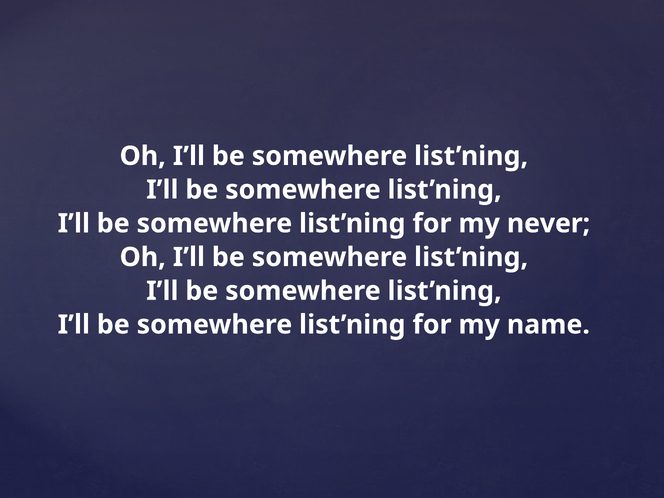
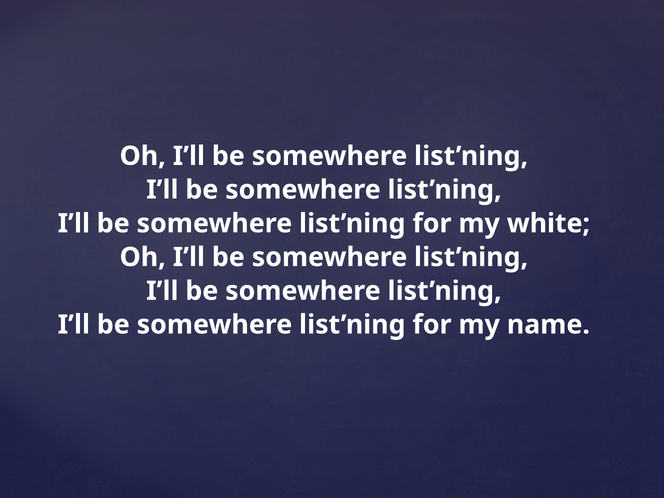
never: never -> white (548, 223)
